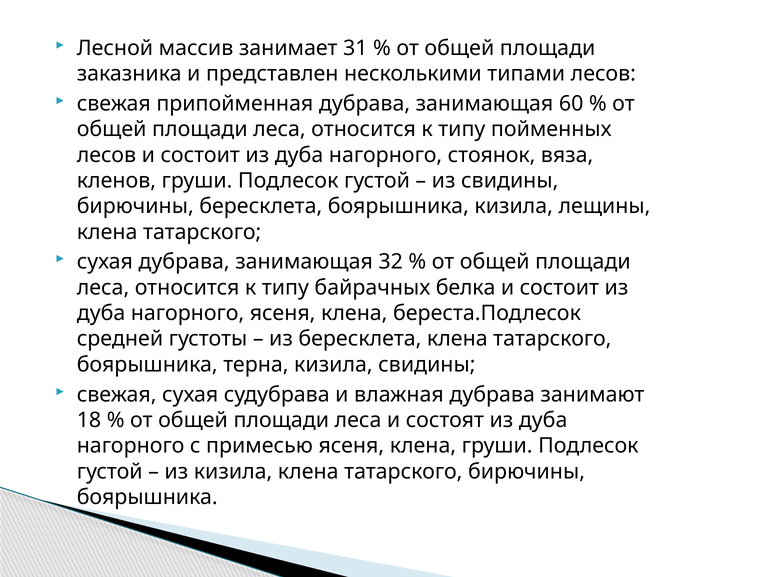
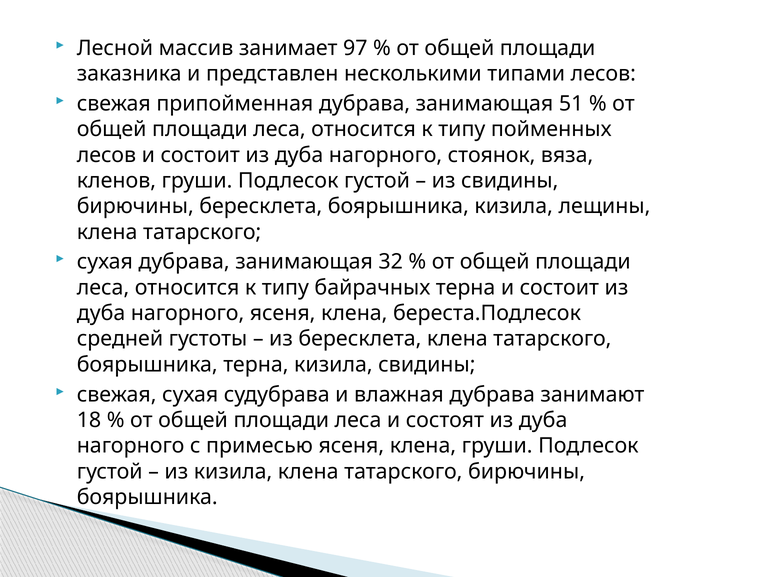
31: 31 -> 97 (355, 48)
60: 60 -> 51 (571, 104)
байрачных белка: белка -> терна (466, 287)
